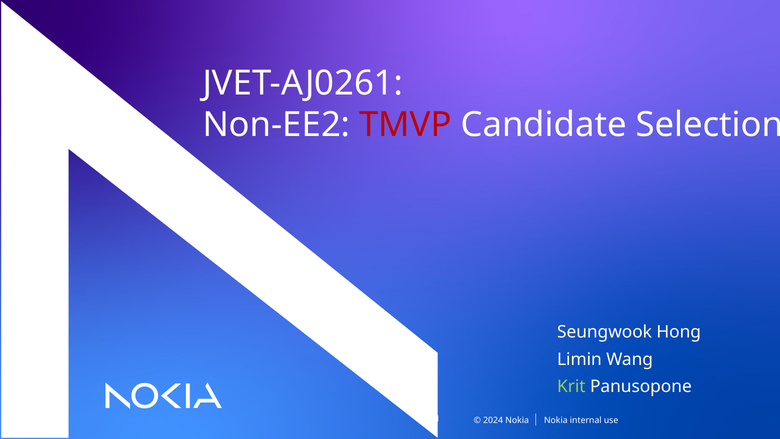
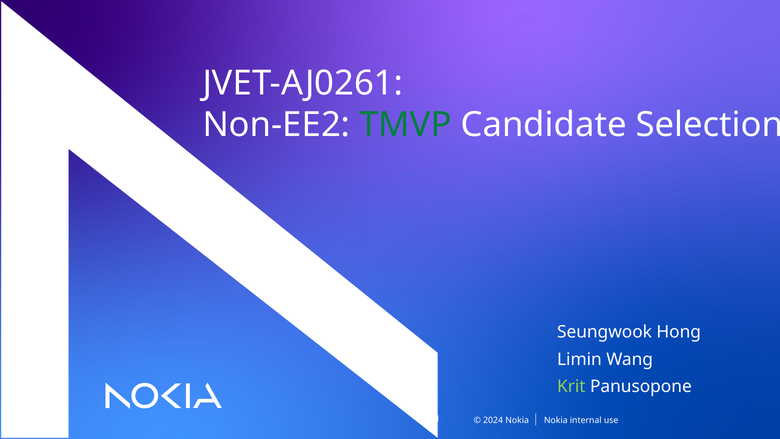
TMVP colour: red -> green (405, 125)
